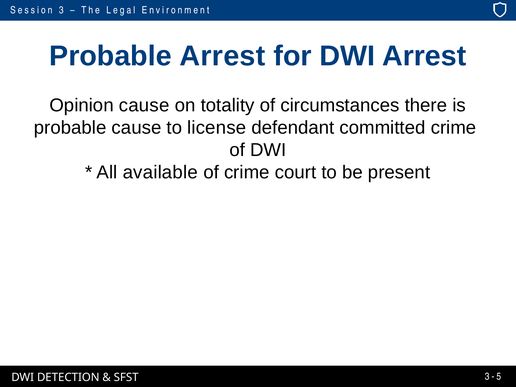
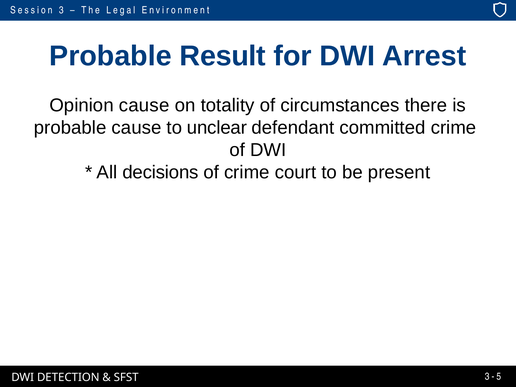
Probable Arrest: Arrest -> Result (223, 56)
license: license -> unclear (217, 128)
available: available -> decisions (160, 172)
